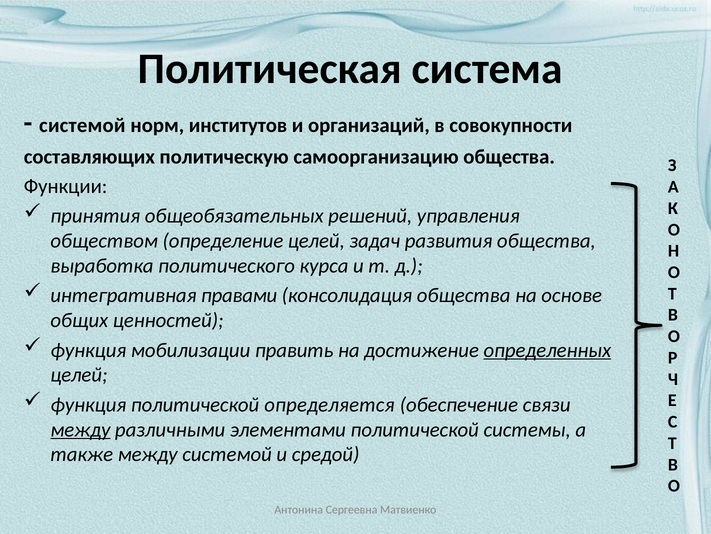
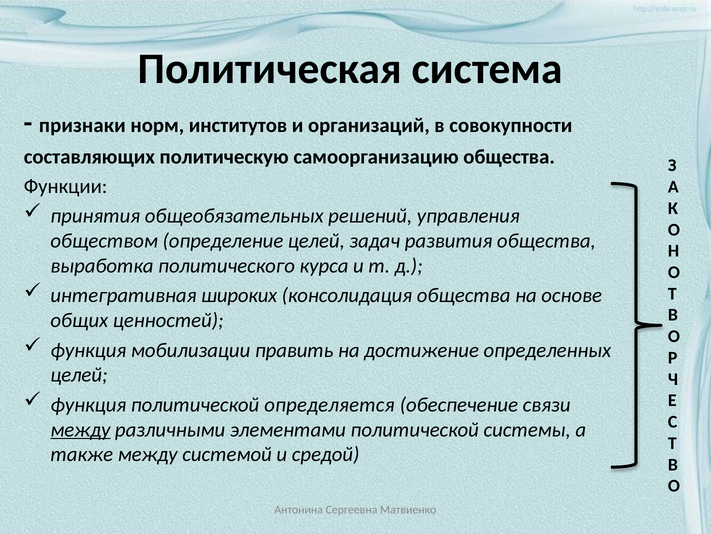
системой: системой -> признаки (82, 125)
правами: правами -> широких (239, 295)
определенных underline: present -> none (547, 350)
